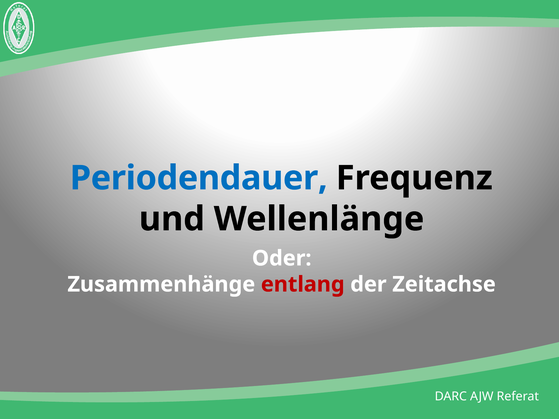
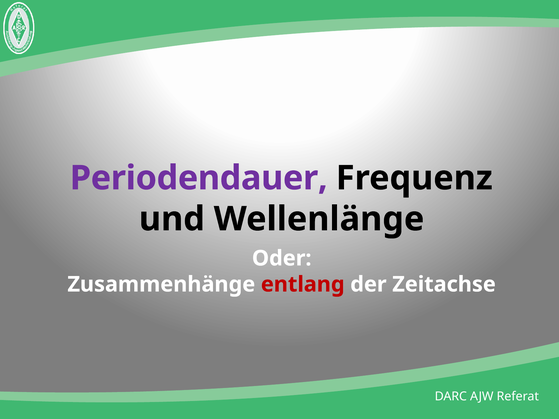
Periodendauer colour: blue -> purple (199, 178)
